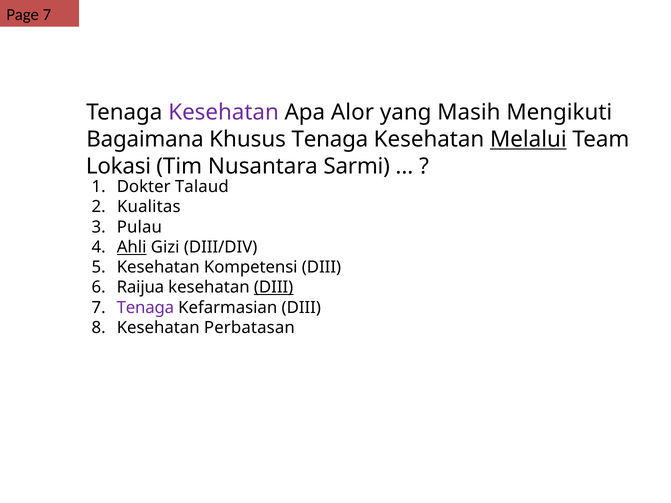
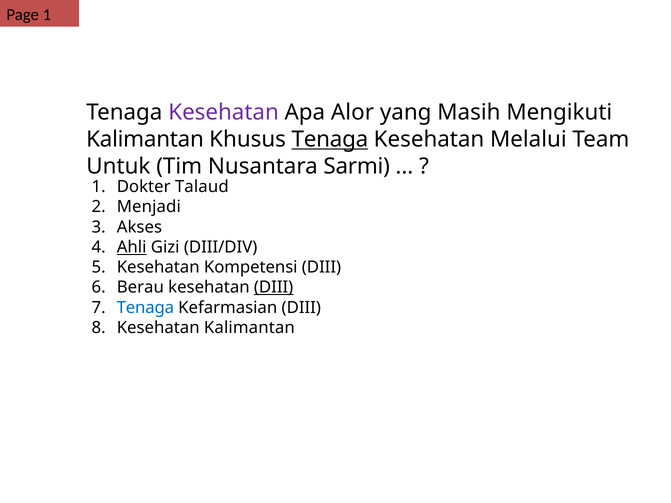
Page 7: 7 -> 1 (47, 14)
Bagaimana: Bagaimana -> Kalimantan (145, 139)
Tenaga underline: none -> present (330, 139)
Melalui underline: present -> none (528, 139)
Lokasi: Lokasi -> Untuk (118, 166)
Kualitas: Kualitas -> Menjadi (149, 207)
Pulau: Pulau -> Akses (139, 227)
Raijua: Raijua -> Berau (140, 288)
Tenaga colour: purple -> blue (145, 308)
Kesehatan Perbatasan: Perbatasan -> Kalimantan (249, 328)
